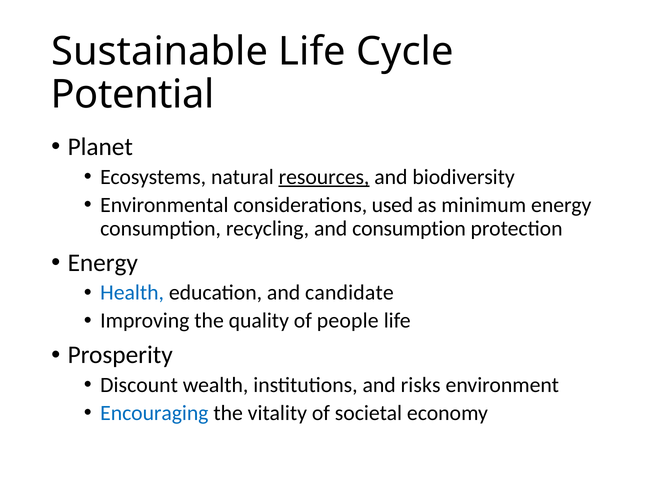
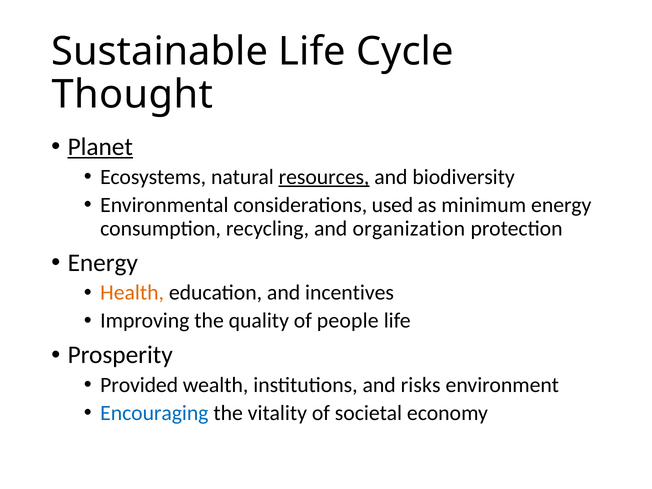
Potential: Potential -> Thought (132, 95)
Planet underline: none -> present (100, 147)
and consumption: consumption -> organization (409, 228)
Health colour: blue -> orange (132, 293)
candidate: candidate -> incentives (350, 293)
Discount: Discount -> Provided (139, 385)
